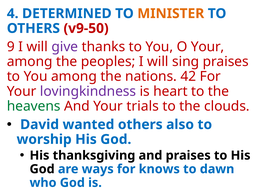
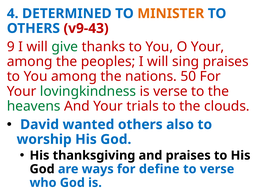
v9-50: v9-50 -> v9-43 (86, 28)
give colour: purple -> green (65, 47)
42: 42 -> 50 (188, 76)
lovingkindness colour: purple -> green (88, 91)
is heart: heart -> verse (170, 91)
knows: knows -> define (159, 169)
to dawn: dawn -> verse (217, 169)
